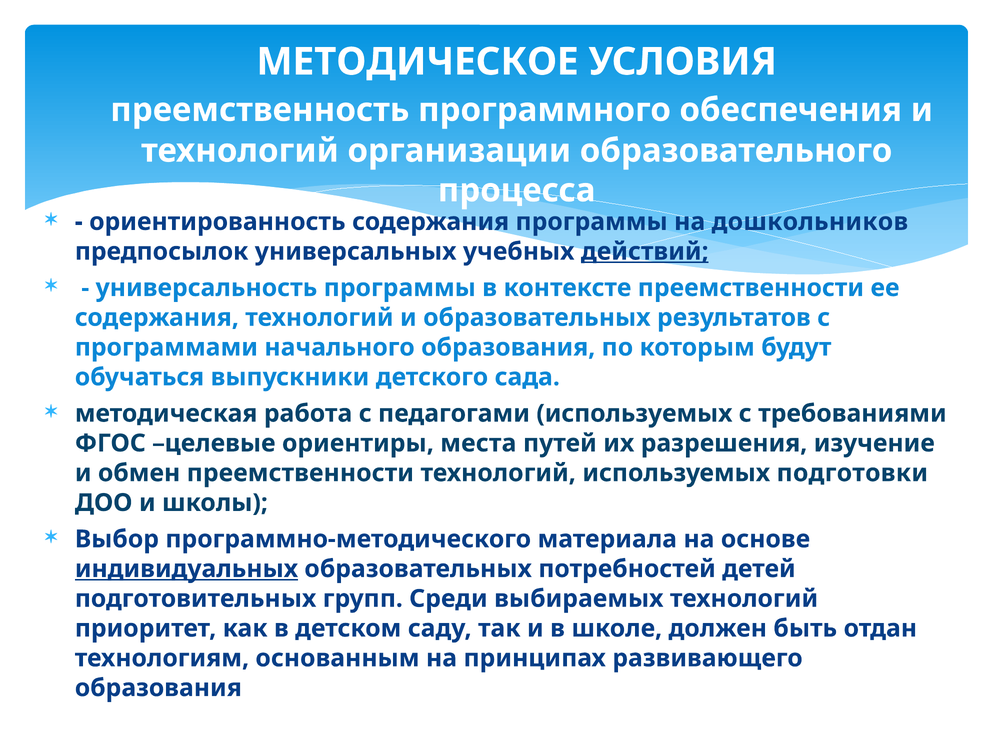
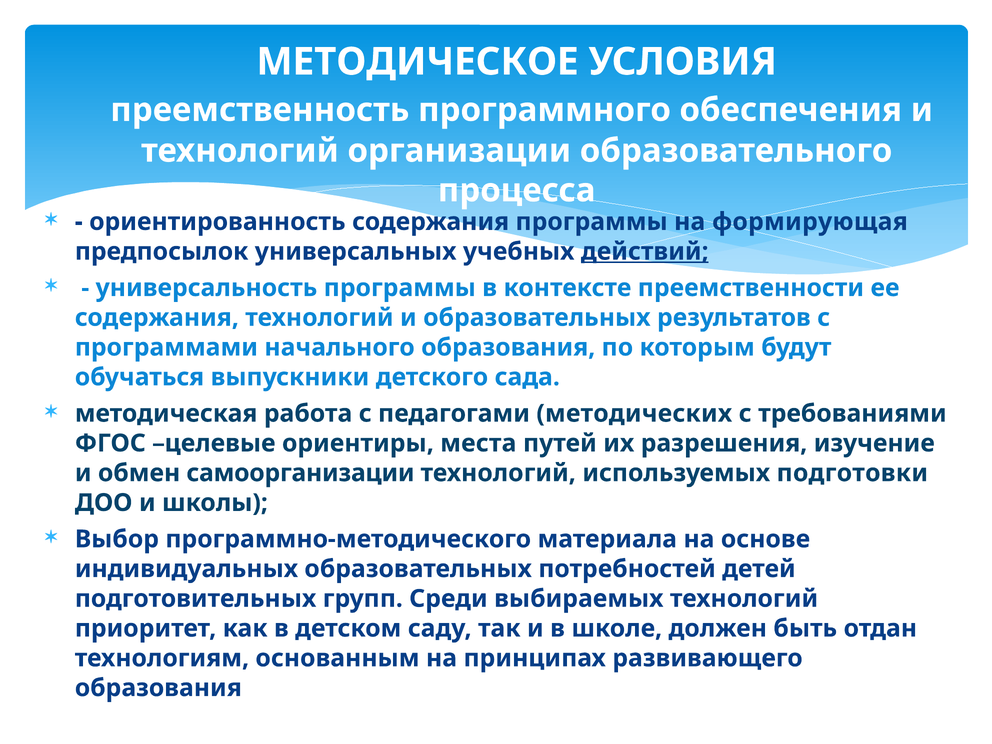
дошкольников: дошкольников -> формирующая (810, 222)
педагогами используемых: используемых -> методических (634, 413)
обмен преемственности: преемственности -> самоорганизации (300, 473)
индивидуальных underline: present -> none (186, 569)
